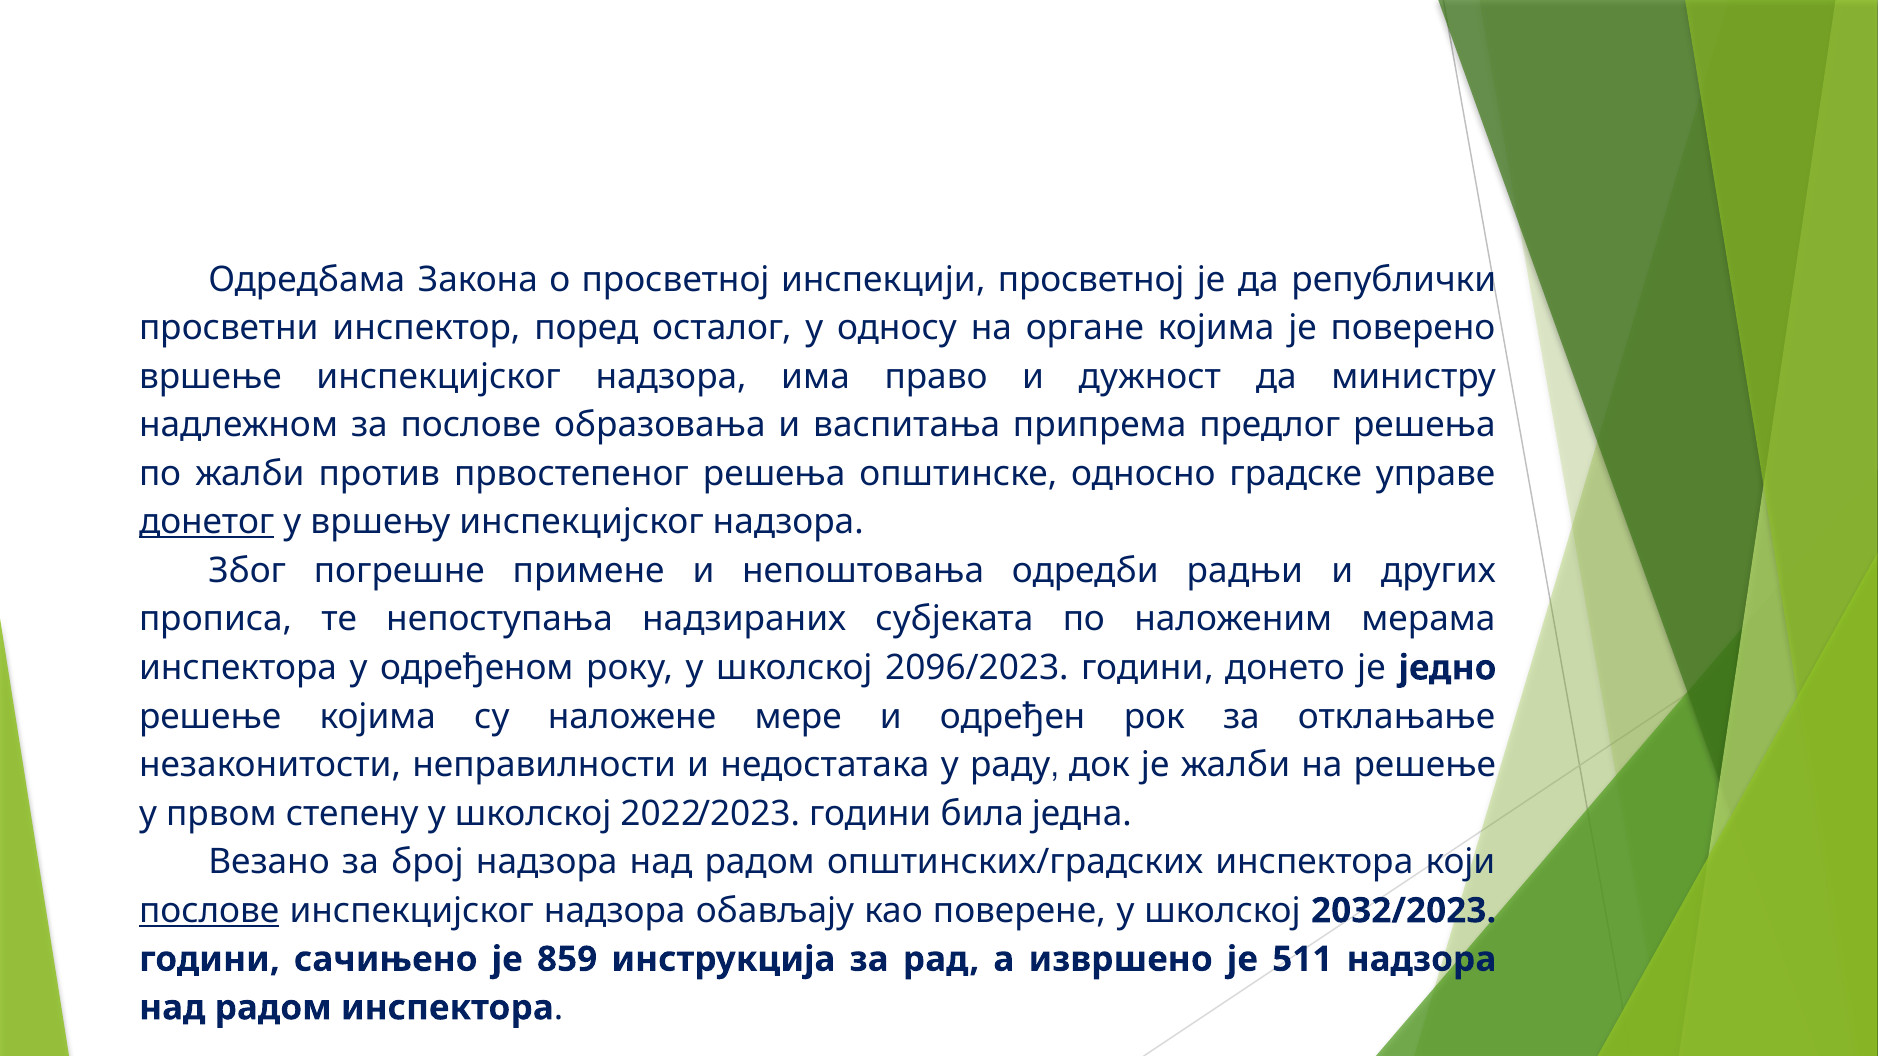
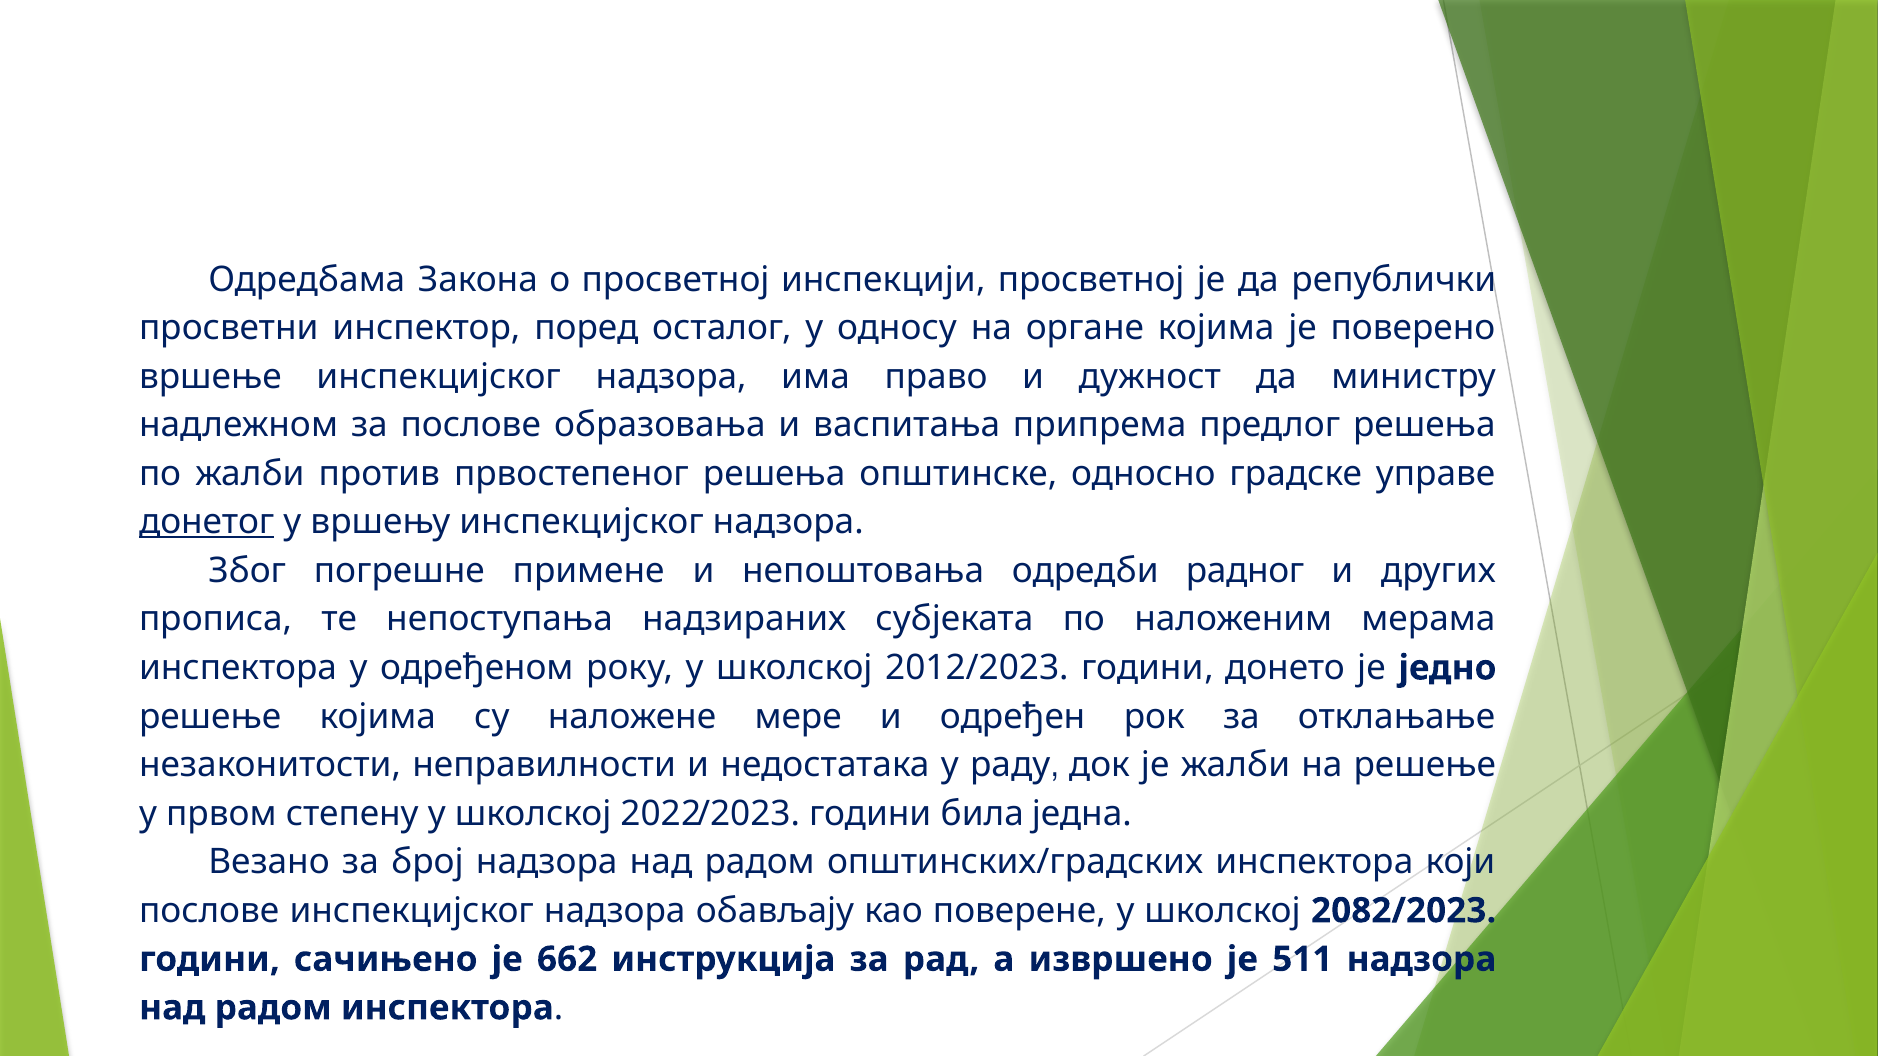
радњи: радњи -> радног (1245, 571)
2096/2023: 2096/2023 -> 2012/2023 (977, 668)
послове underline: present -> none (209, 911)
2032/2023: 2032/2023 -> 2082/2023 (1404, 911)
859: 859 -> 662 (567, 960)
